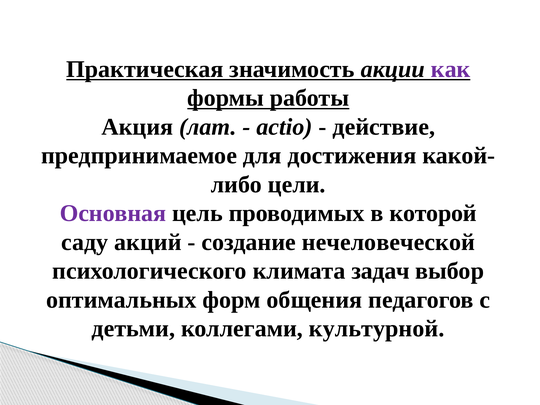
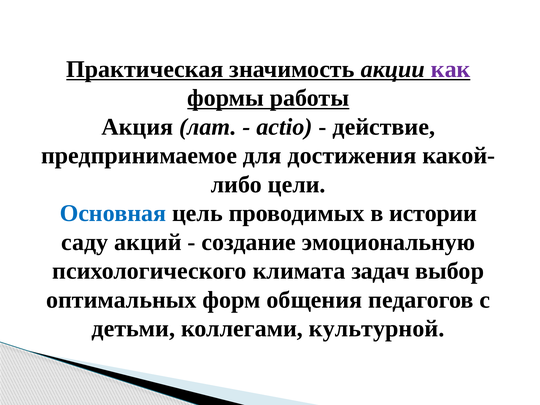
Основная colour: purple -> blue (113, 213)
которой: которой -> истории (433, 213)
нечеловеческой: нечеловеческой -> эмоциональную (388, 242)
